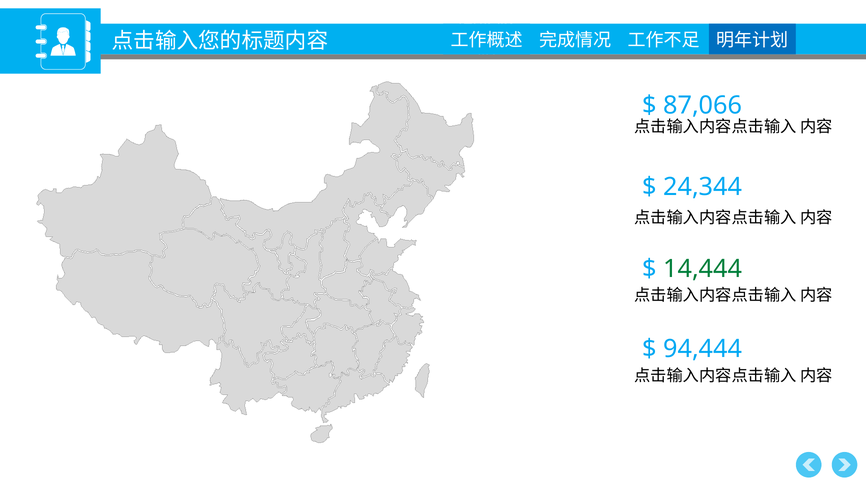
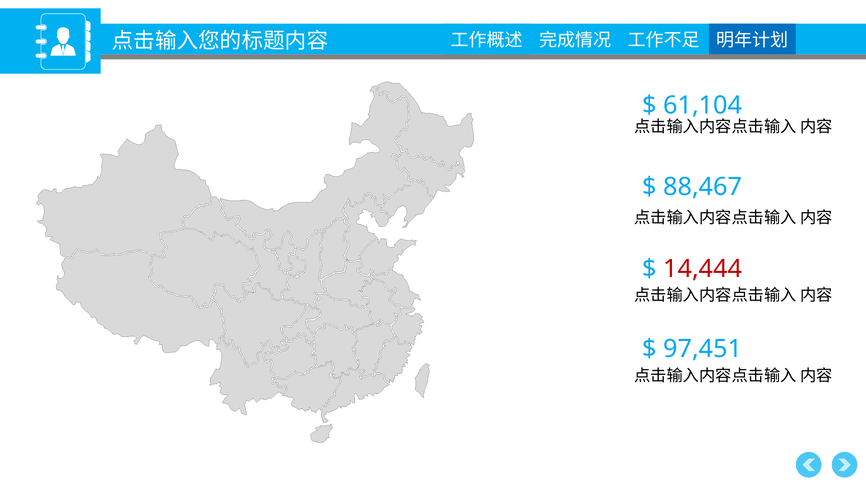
87,066: 87,066 -> 61,104 (703, 106)
24,344: 24,344 -> 88,467 (703, 187)
14,444 colour: green -> red (703, 269)
94,444: 94,444 -> 97,451 (703, 349)
